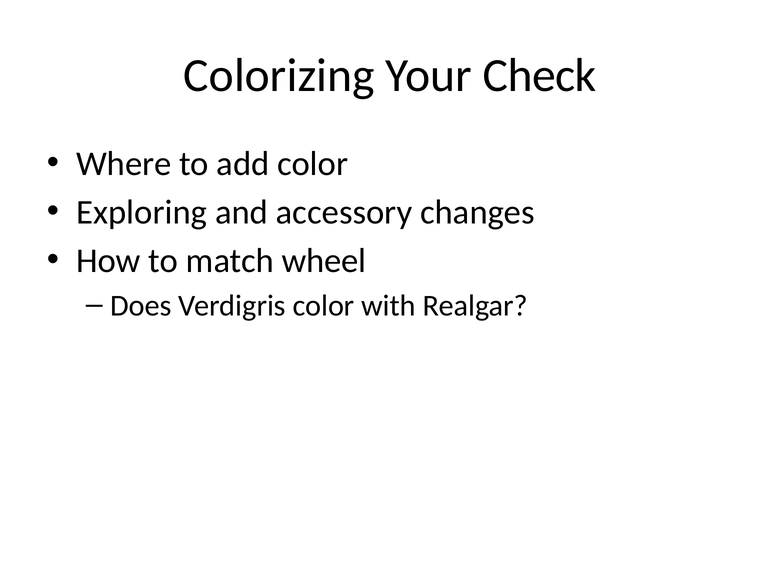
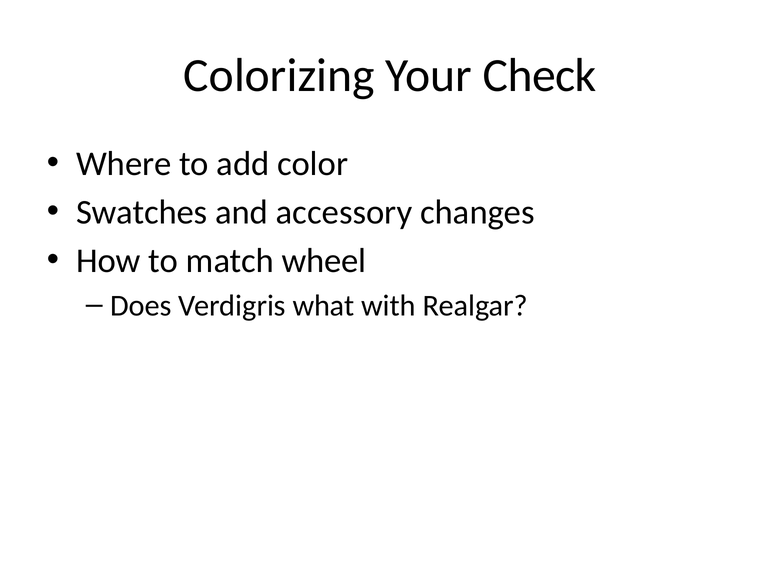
Exploring: Exploring -> Swatches (142, 212)
Verdigris color: color -> what (324, 306)
